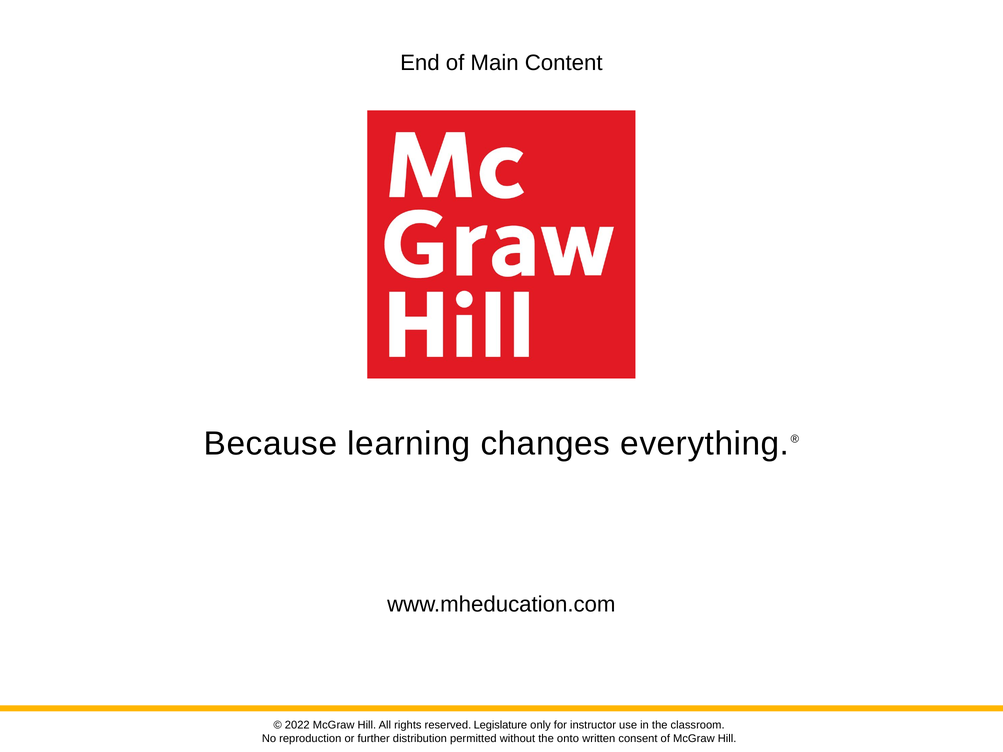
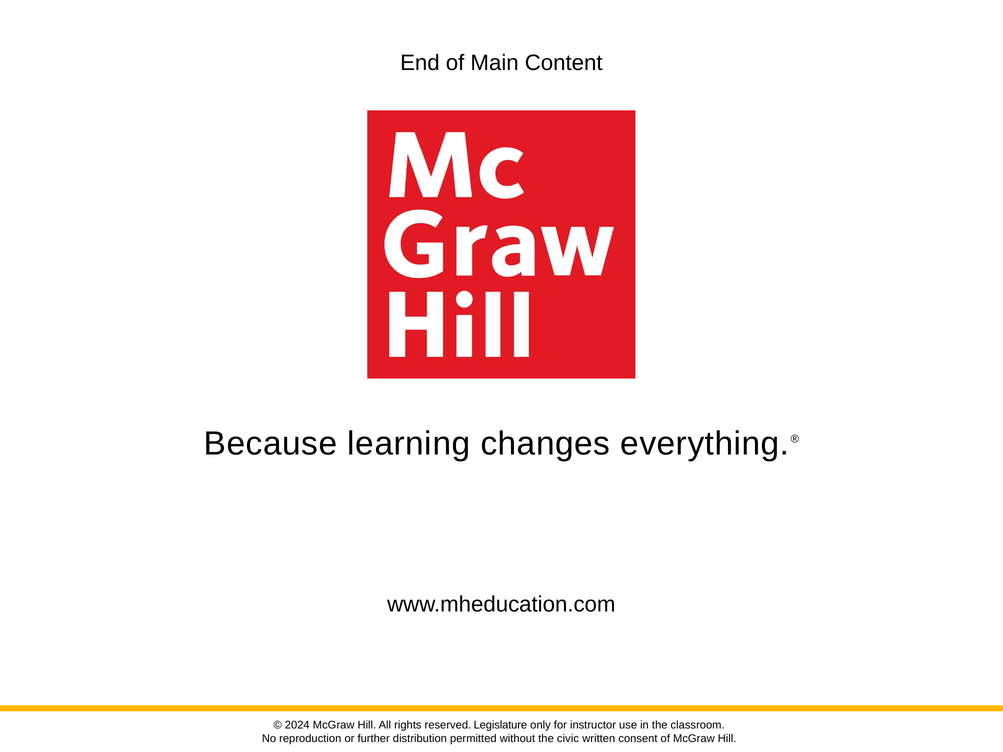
2022: 2022 -> 2024 (297, 725)
onto: onto -> civic (568, 739)
